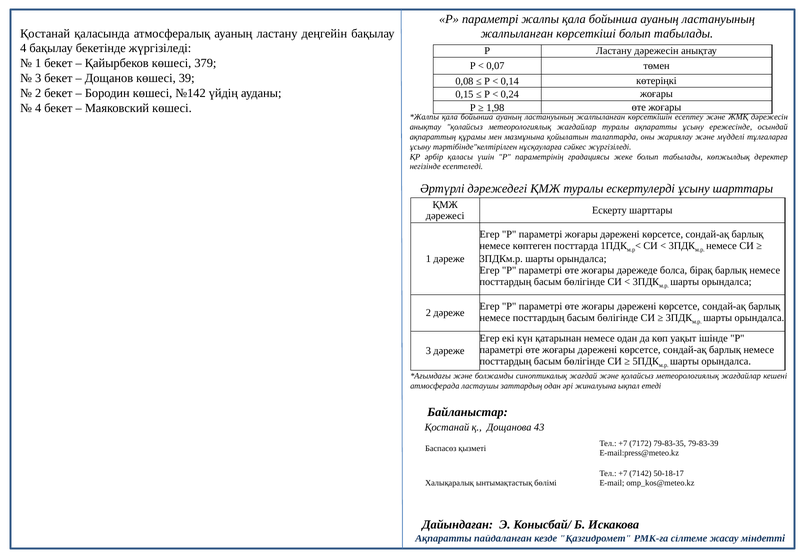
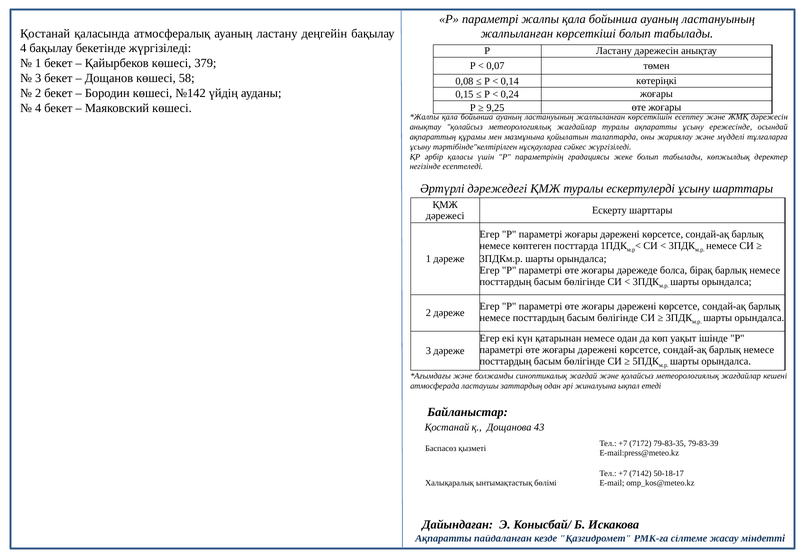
39: 39 -> 58 (187, 78)
1,98: 1,98 -> 9,25 (495, 108)
